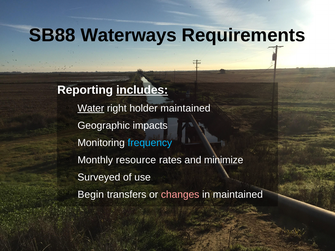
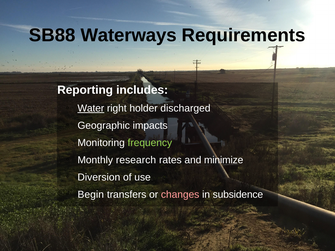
includes underline: present -> none (142, 90)
holder maintained: maintained -> discharged (185, 108)
frequency colour: light blue -> light green (150, 143)
resource: resource -> research (136, 160)
Surveyed: Surveyed -> Diversion (99, 178)
in maintained: maintained -> subsidence (238, 195)
